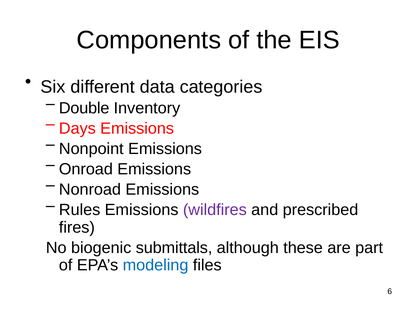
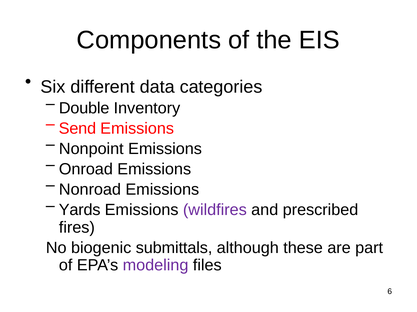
Days: Days -> Send (77, 129)
Rules: Rules -> Yards (80, 210)
modeling colour: blue -> purple (156, 266)
